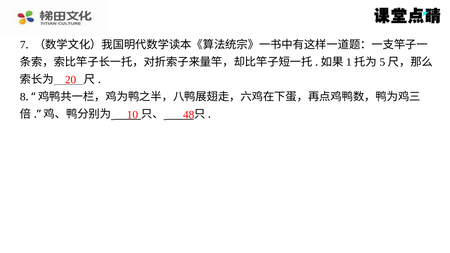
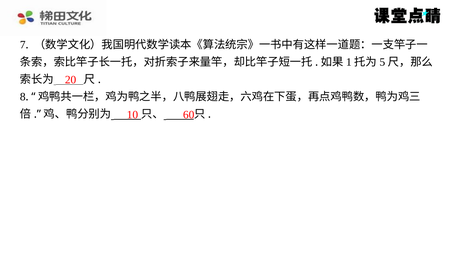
48: 48 -> 60 (189, 115)
